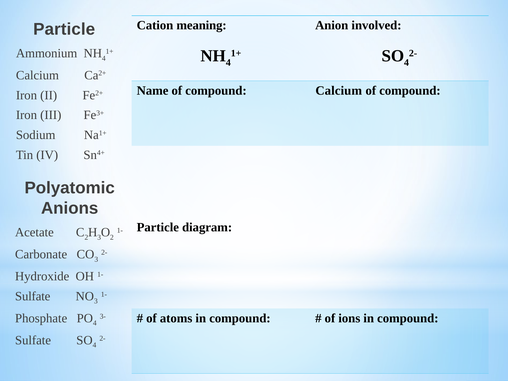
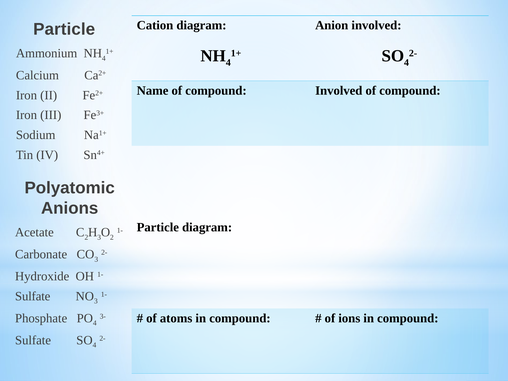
Cation meaning: meaning -> diagram (202, 25)
compound Calcium: Calcium -> Involved (339, 90)
